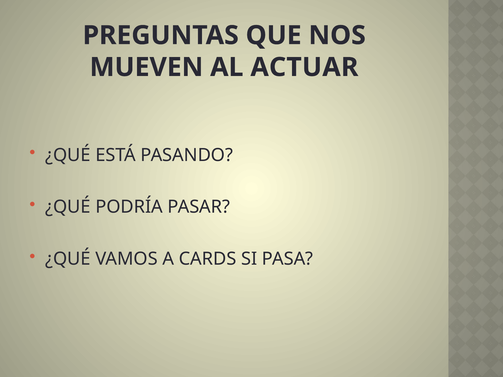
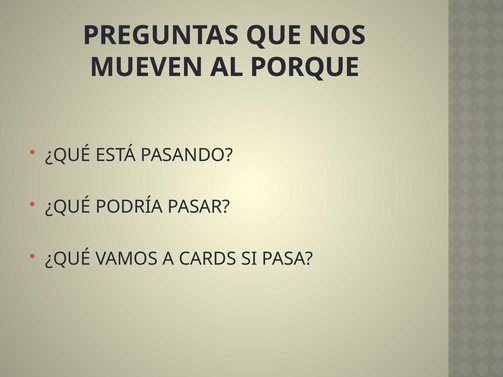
ACTUAR: ACTUAR -> PORQUE (305, 67)
